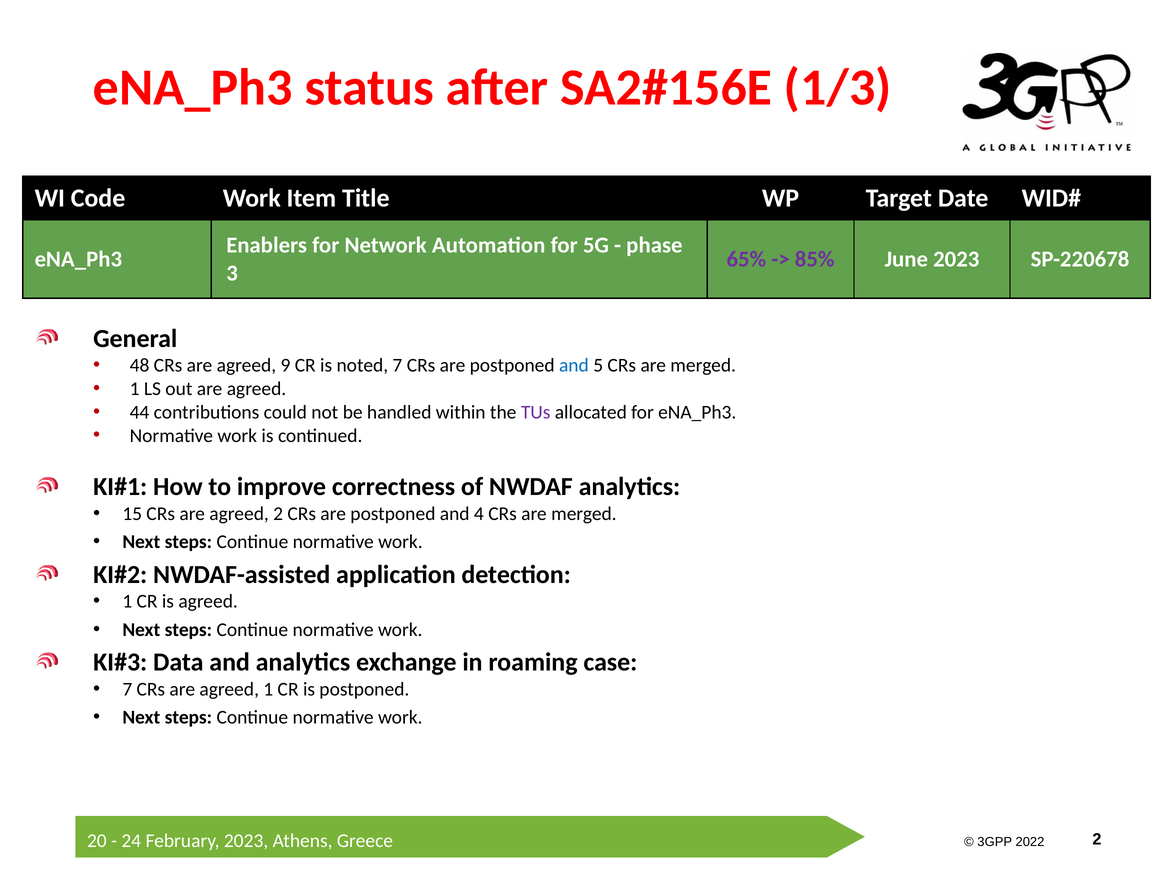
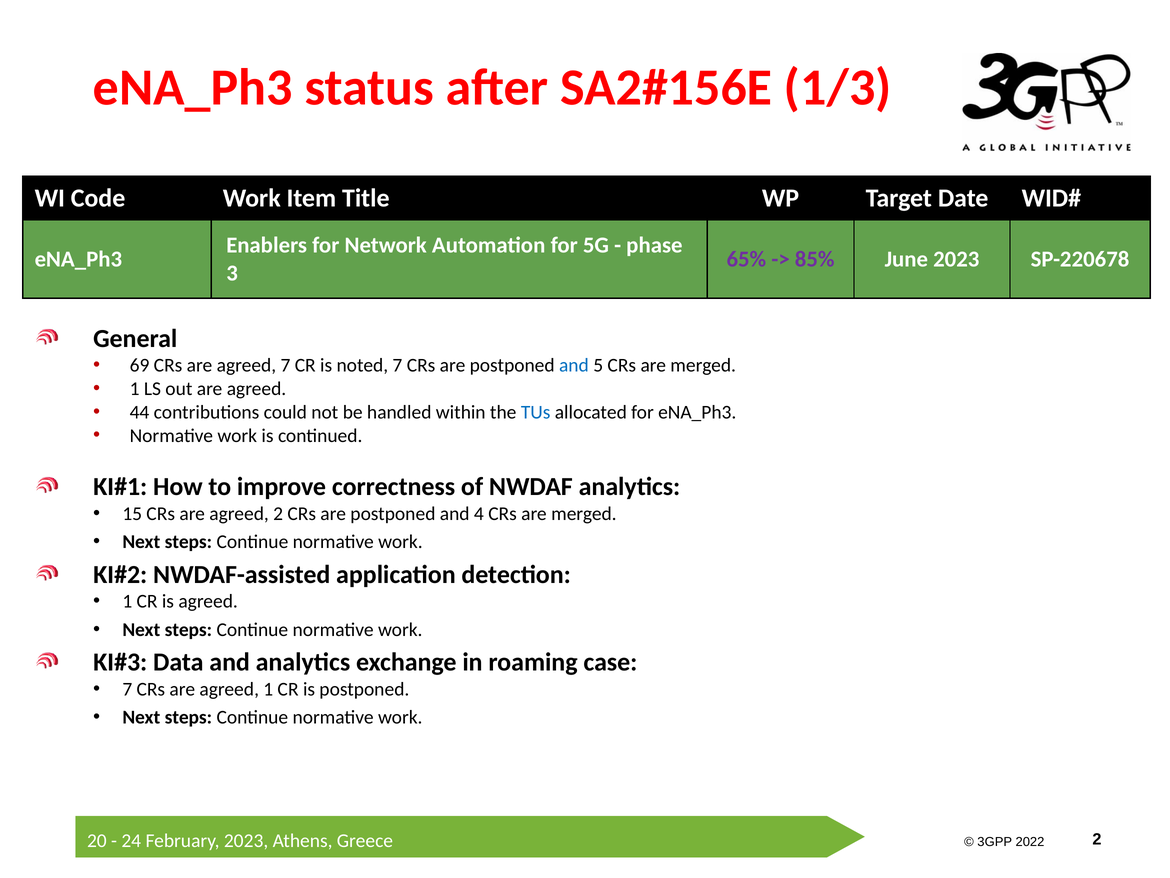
48: 48 -> 69 (140, 365)
agreed 9: 9 -> 7 (285, 365)
TUs colour: purple -> blue (536, 412)
